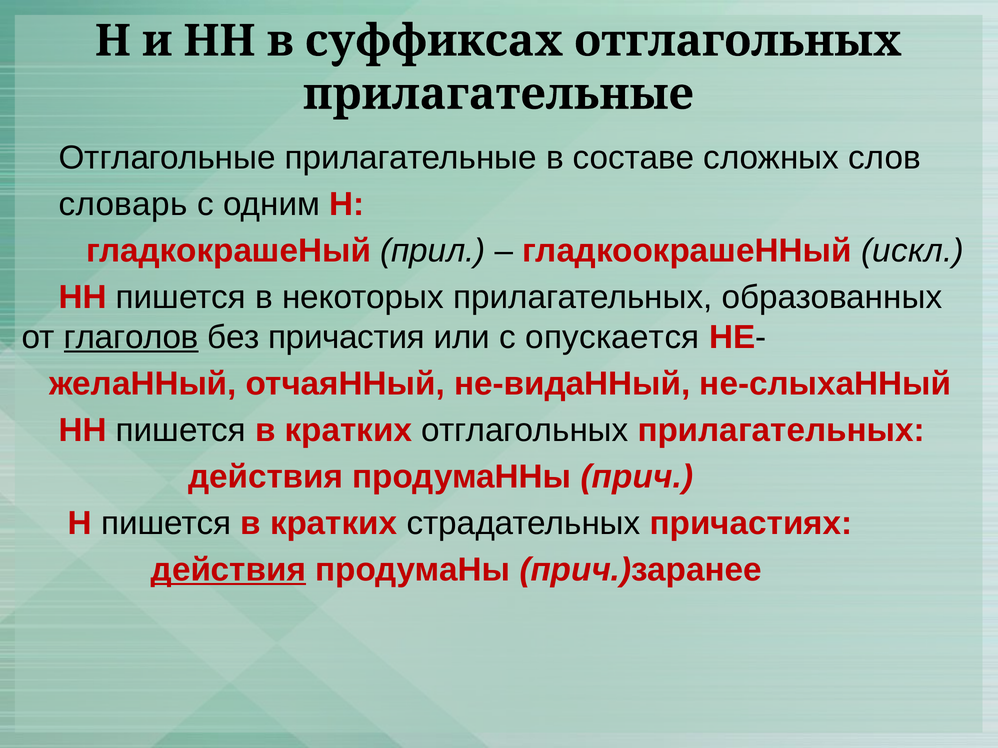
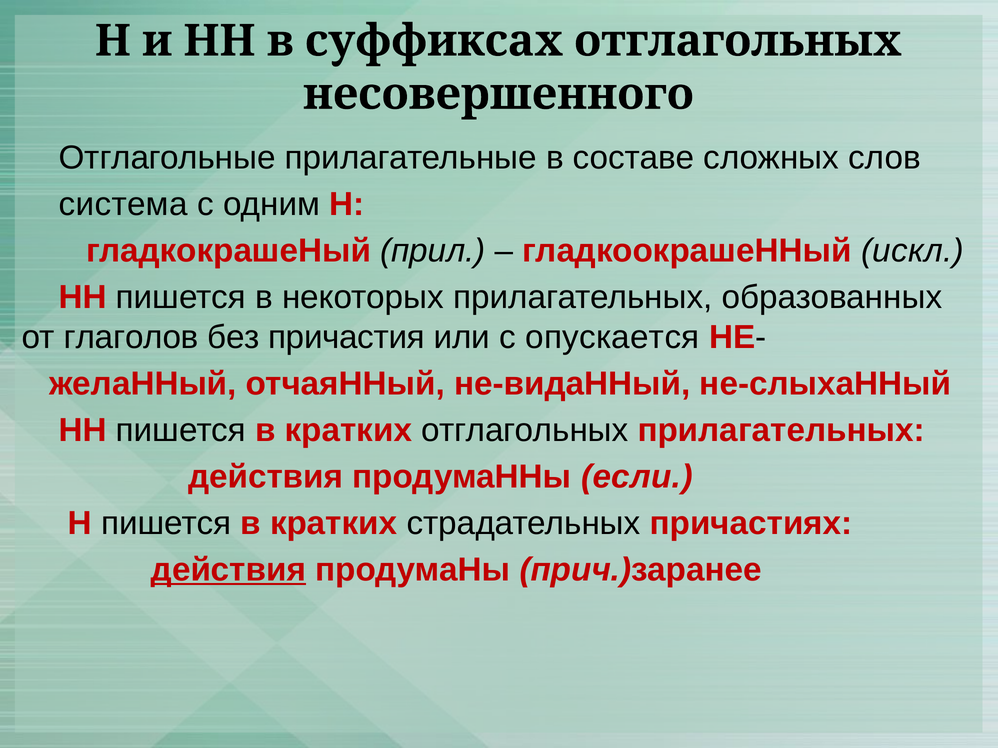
прилагательные: прилагательные -> несовершенного (498, 94)
словарь: словарь -> система (123, 204)
глаголов underline: present -> none (131, 337)
прич: прич -> если (637, 477)
